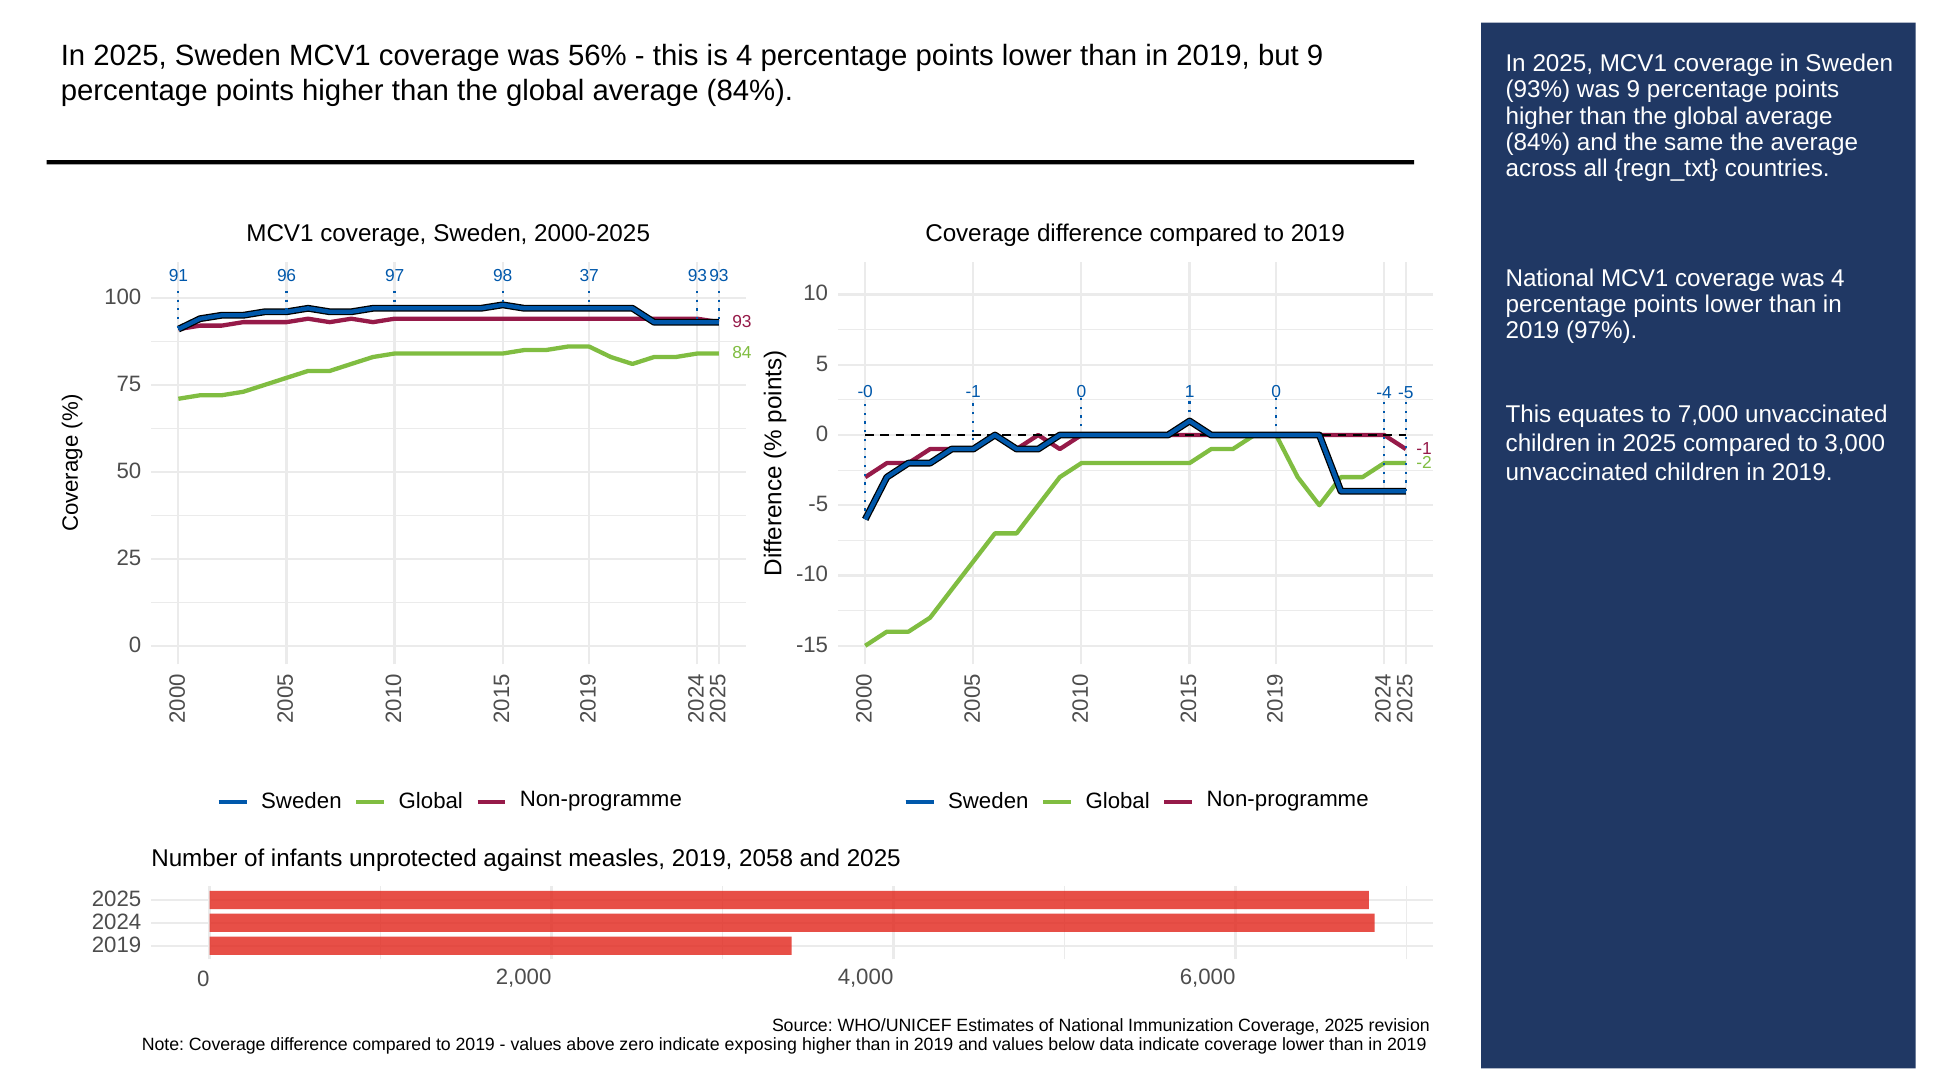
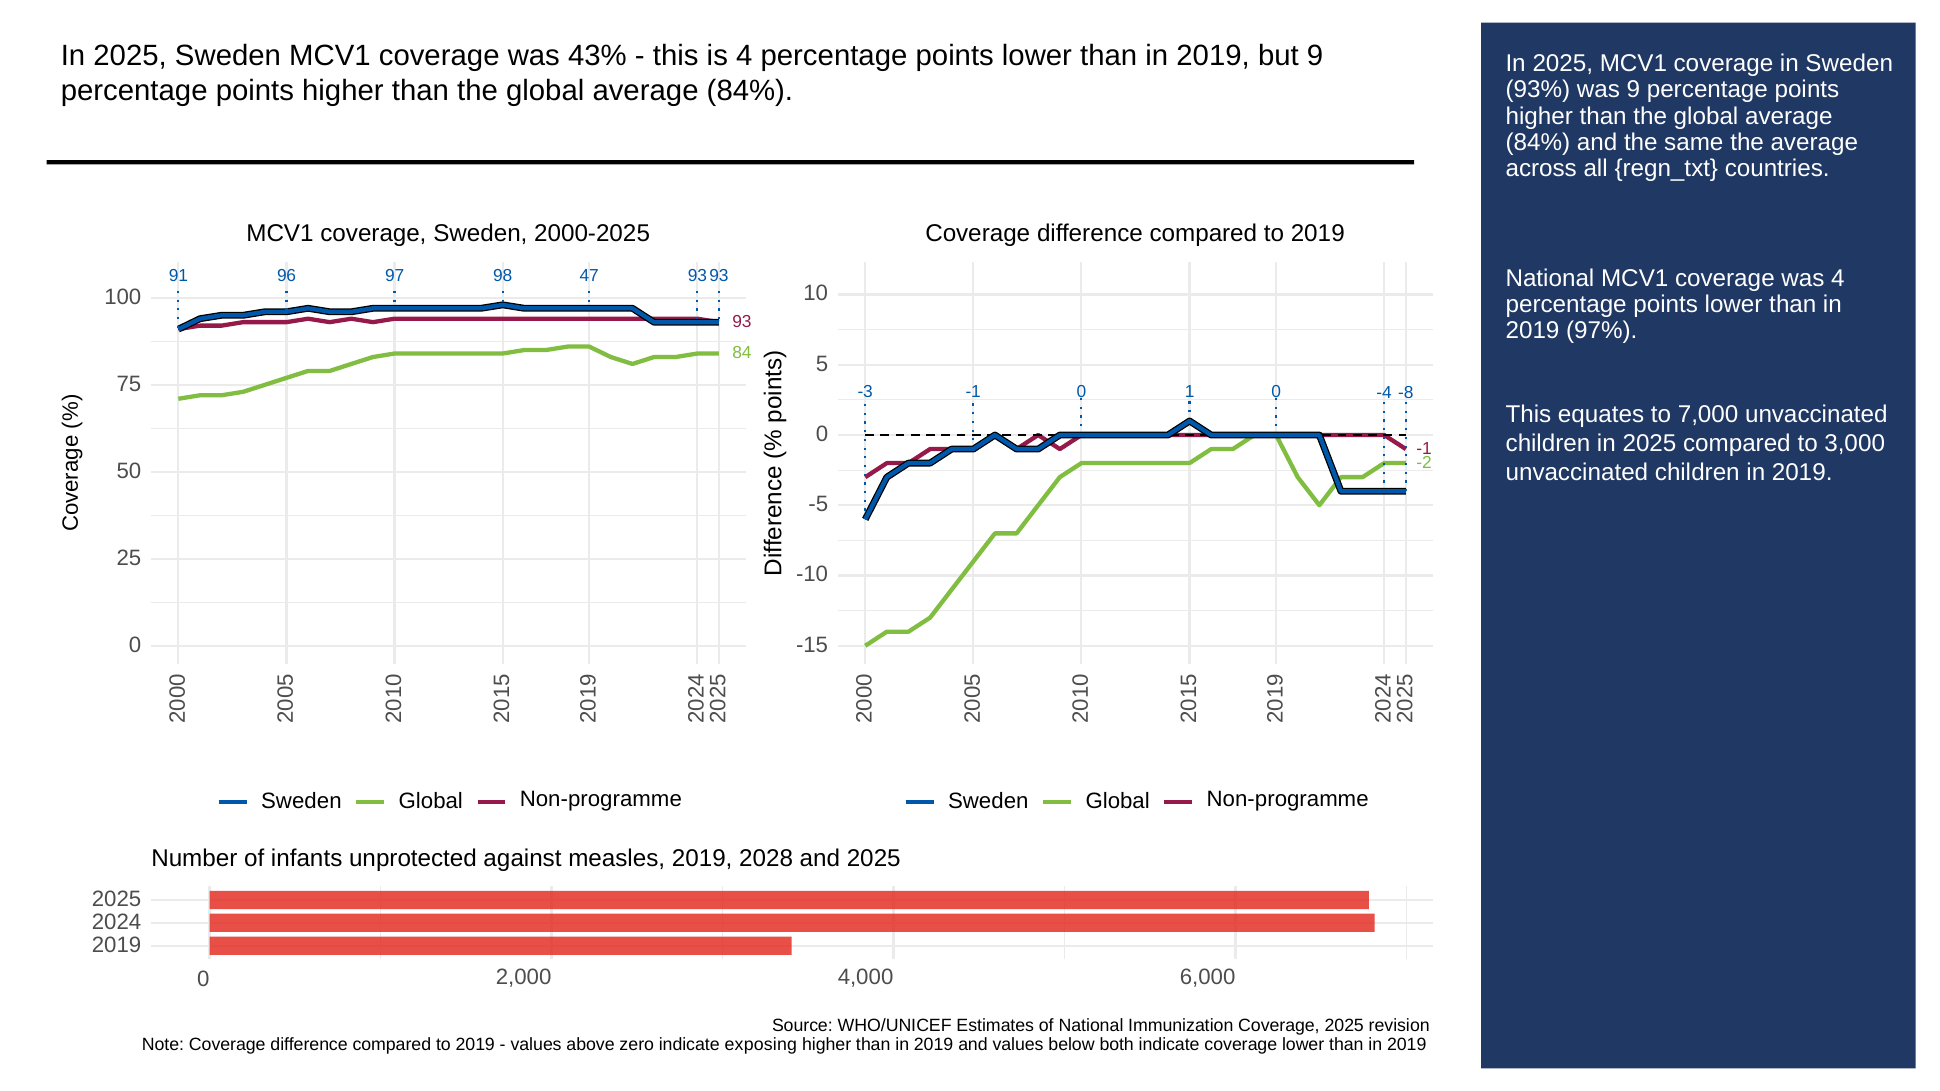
56%: 56% -> 43% (597, 56)
37: 37 -> 47 (589, 276)
-0: -0 -> -3 (865, 392)
-4 -5: -5 -> -8 (1406, 392)
2058: 2058 -> 2028 (766, 858)
data: data -> both (1117, 1045)
